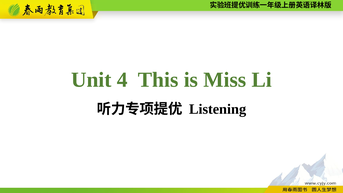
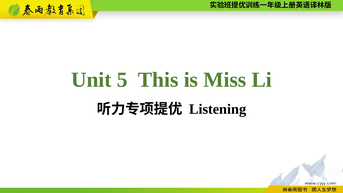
4: 4 -> 5 (122, 80)
